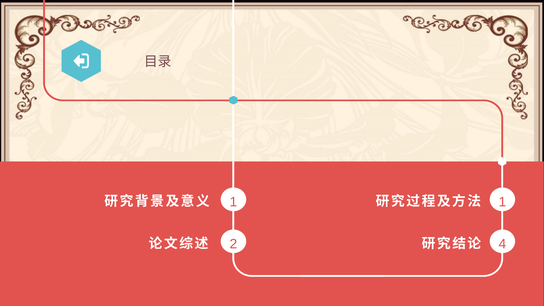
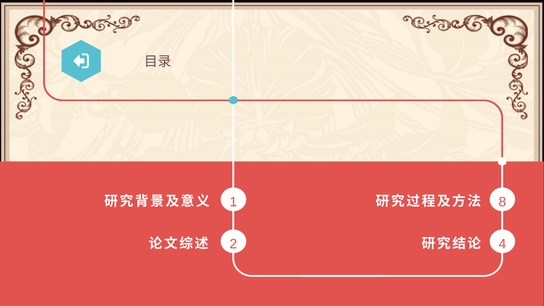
1 1: 1 -> 8 (502, 202)
